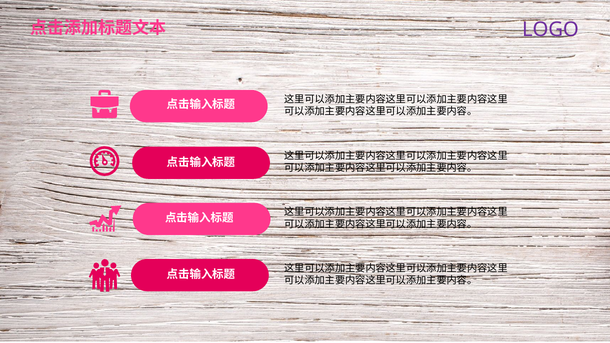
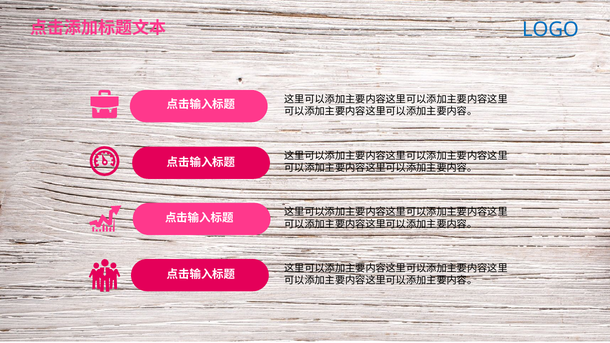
LOGO colour: purple -> blue (550, 30)
